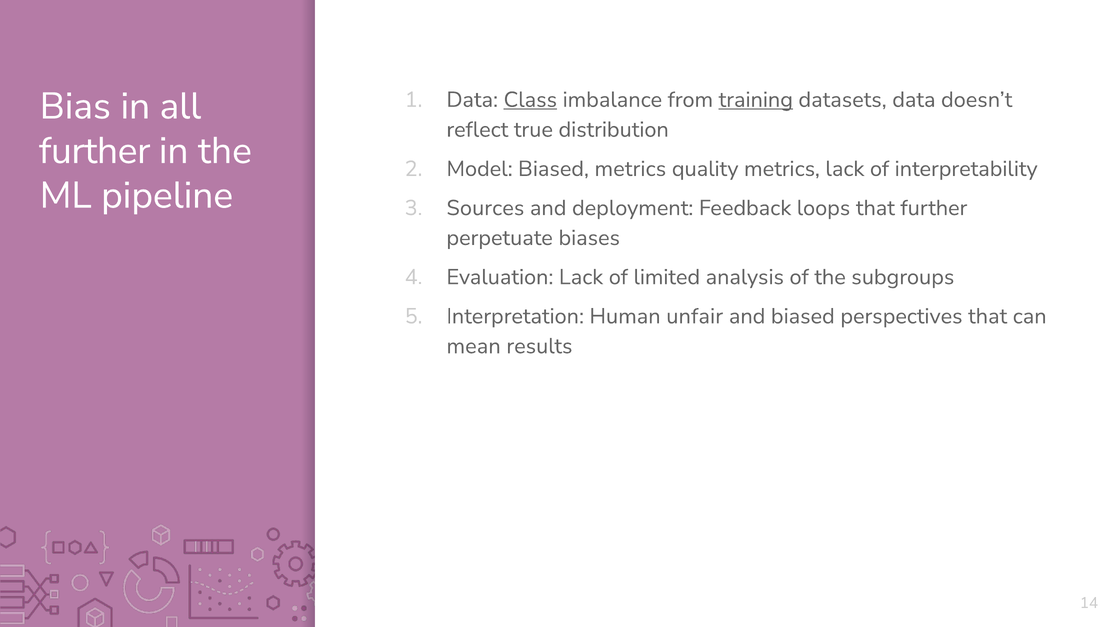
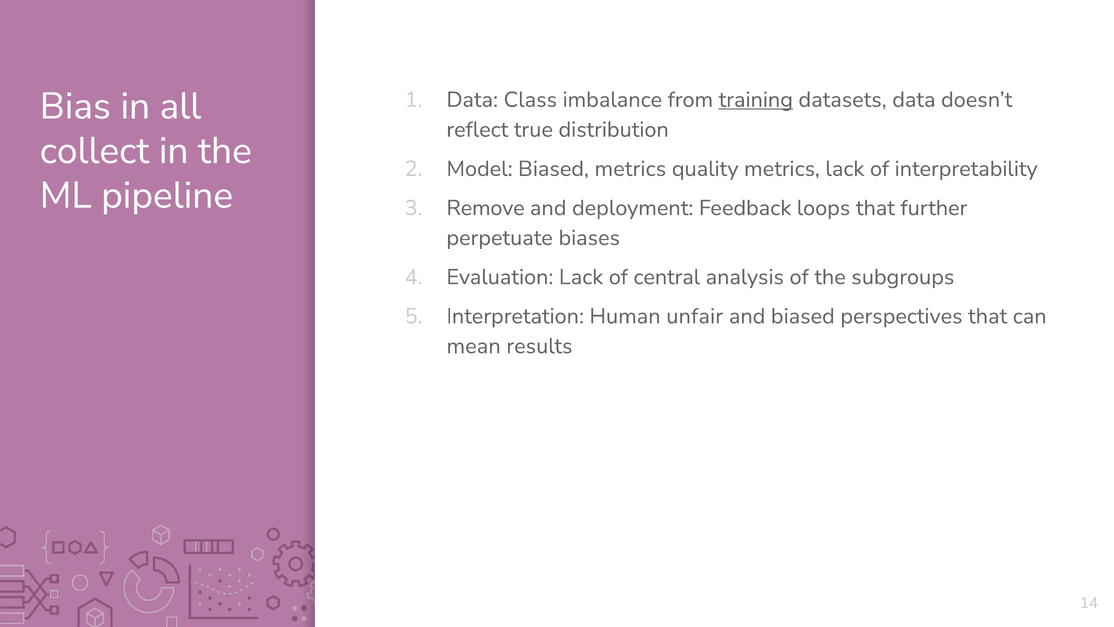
Class underline: present -> none (530, 100)
further: further -> collect (95, 151)
Sources: Sources -> Remove (486, 208)
limited: limited -> central (667, 277)
